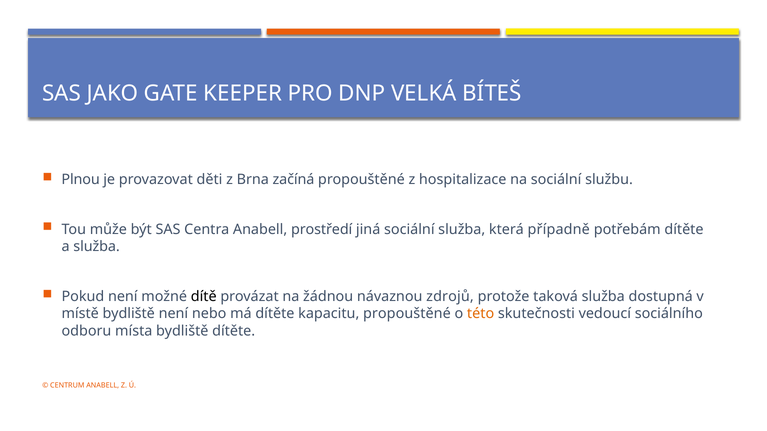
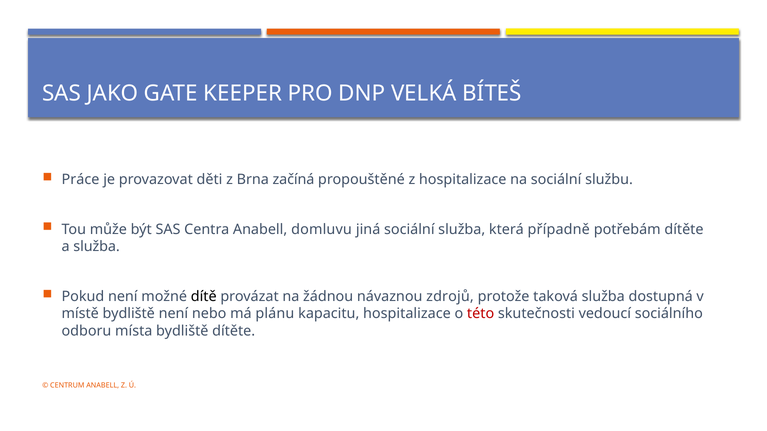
Plnou: Plnou -> Práce (81, 180)
prostředí: prostředí -> domluvu (322, 230)
má dítěte: dítěte -> plánu (275, 314)
kapacitu propouštěné: propouštěné -> hospitalizace (407, 314)
této colour: orange -> red (481, 314)
